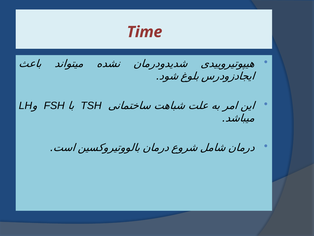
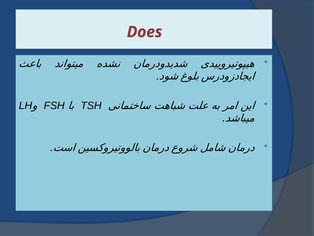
Time: Time -> Does (145, 32)
